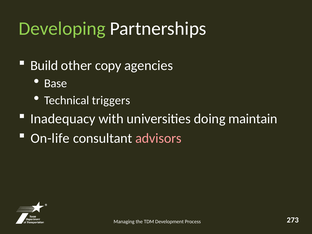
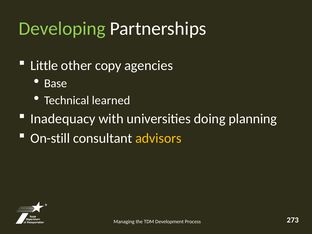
Build: Build -> Little (44, 65)
triggers: triggers -> learned (111, 100)
maintain: maintain -> planning (253, 119)
On-life: On-life -> On-still (50, 138)
advisors colour: pink -> yellow (158, 138)
